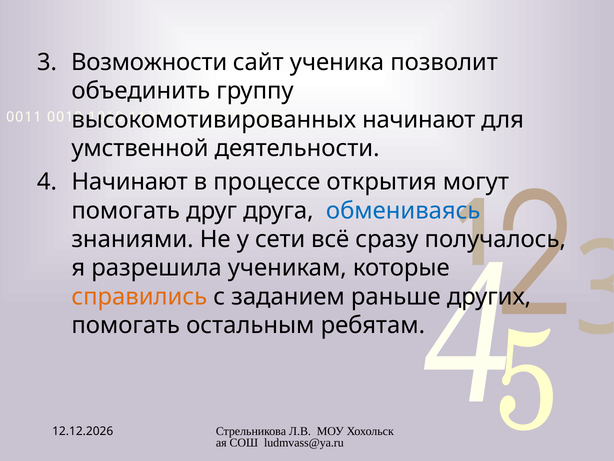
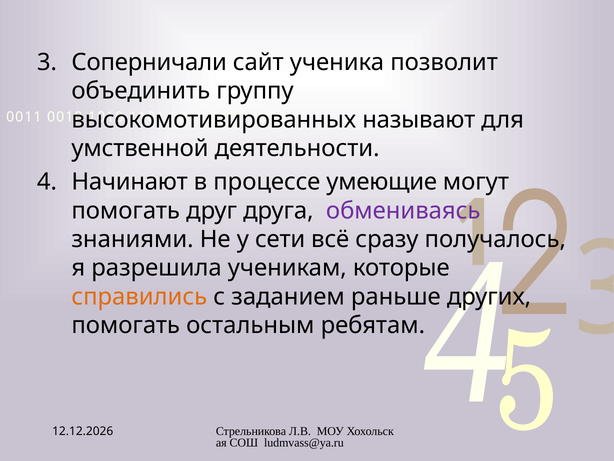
Возможности: Возможности -> Соперничали (149, 62)
начинают: начинают -> называют (419, 120)
открытия: открытия -> умеющие (382, 182)
обмениваясь colour: blue -> purple (403, 210)
